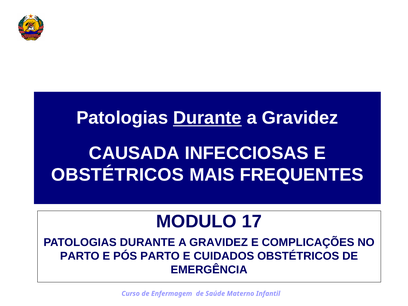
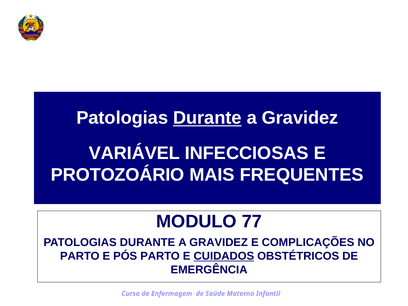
CAUSADA: CAUSADA -> VARIÁVEL (134, 153)
OBSTÉTRICOS: OBSTÉTRICOS -> PROTOZOÁRIO (118, 175)
17: 17 -> 77 (252, 221)
CUIDADOS underline: none -> present (224, 256)
